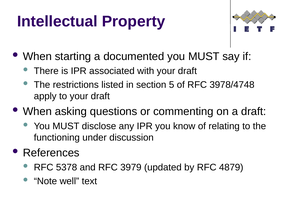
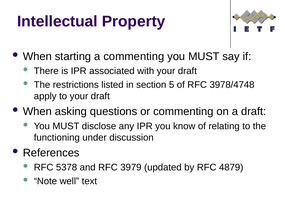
a documented: documented -> commenting (134, 56)
